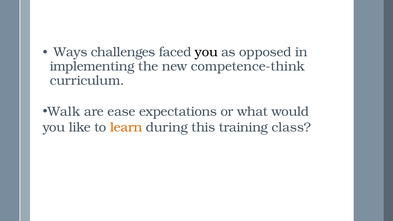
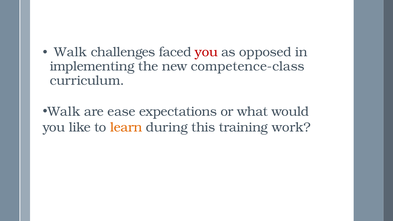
Ways: Ways -> Walk (70, 52)
you colour: black -> red (206, 52)
competence-think: competence-think -> competence-class (248, 66)
class: class -> work (291, 127)
